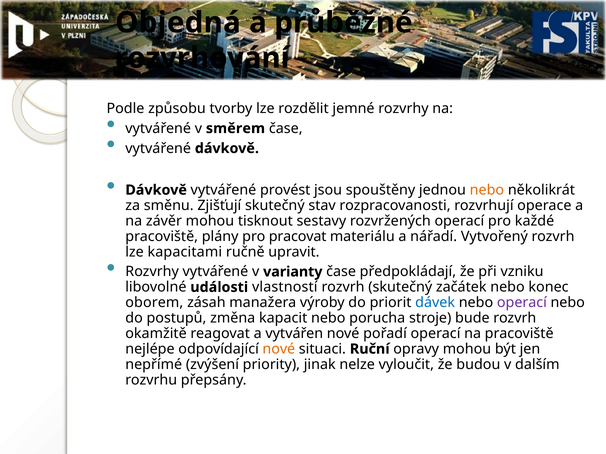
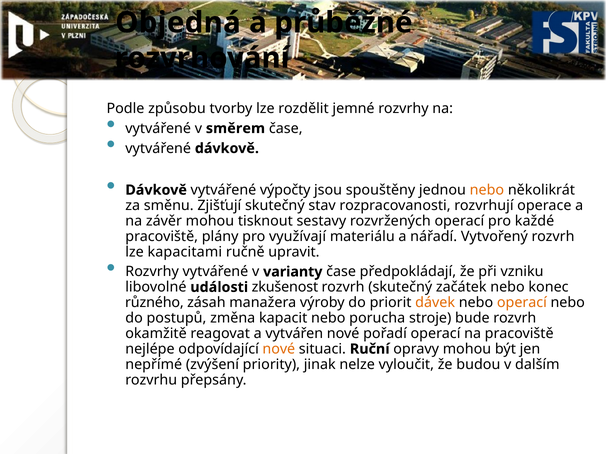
provést: provést -> výpočty (285, 190)
pracovat: pracovat -> využívají (298, 237)
vlastností: vlastností -> zkušenost (285, 288)
oborem: oborem -> různého (154, 303)
dávek colour: blue -> orange (435, 303)
operací colour: purple -> orange (522, 303)
